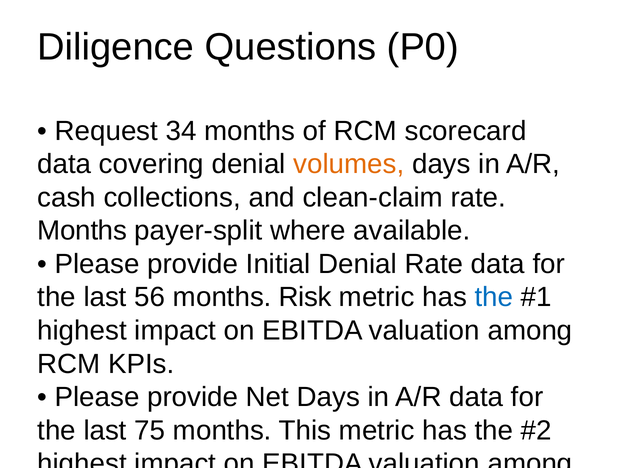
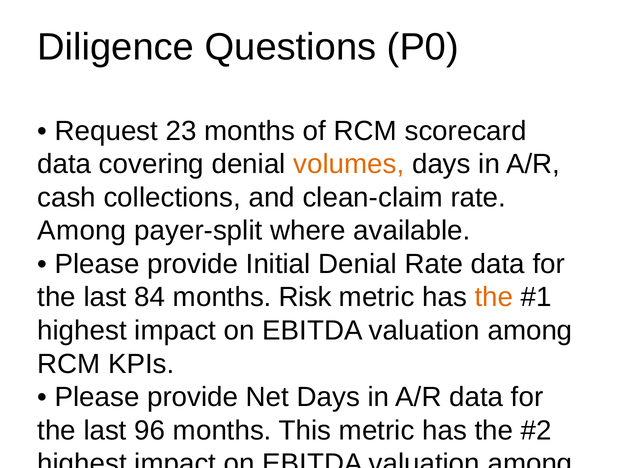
34: 34 -> 23 (181, 131)
Months: Months -> Among (82, 231)
56: 56 -> 84 (150, 297)
the colour: blue -> orange (494, 297)
75: 75 -> 96 (150, 430)
